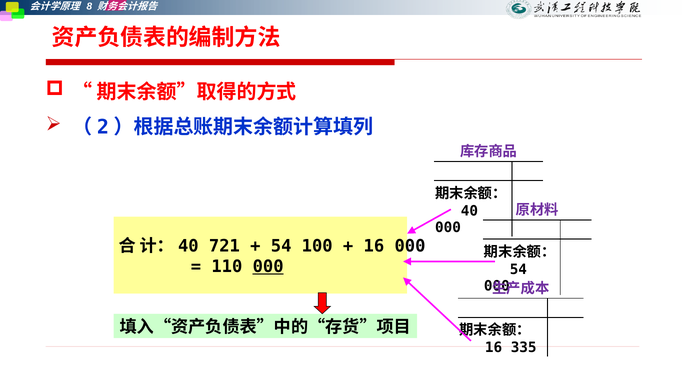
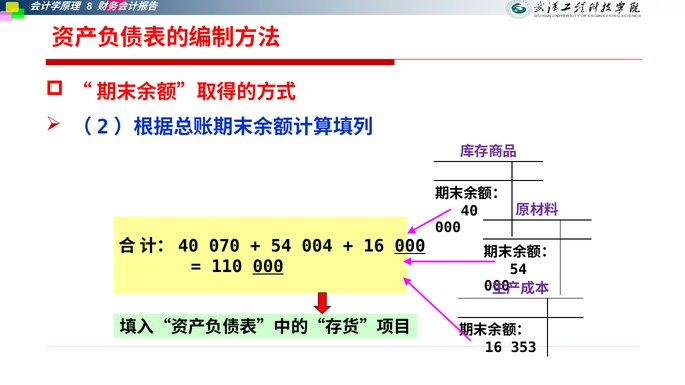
721: 721 -> 070 (224, 246)
100: 100 -> 004 (317, 246)
000 underline: none -> present (410, 246)
335: 335 -> 353 (524, 348)
